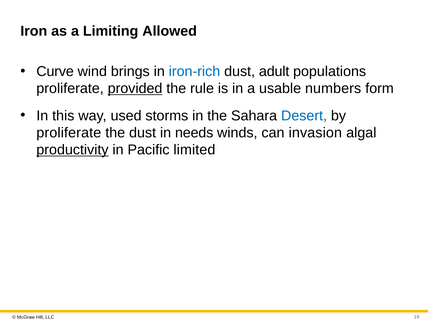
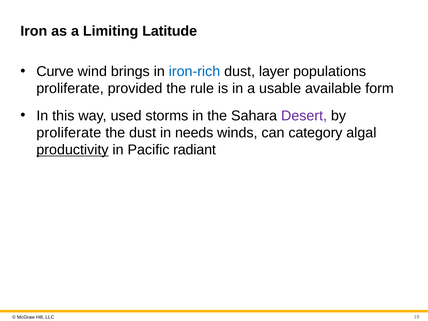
Allowed: Allowed -> Latitude (170, 31)
adult: adult -> layer (274, 71)
provided underline: present -> none (135, 89)
numbers: numbers -> available (333, 89)
Desert colour: blue -> purple (304, 116)
invasion: invasion -> category (315, 133)
limited: limited -> radiant (195, 150)
